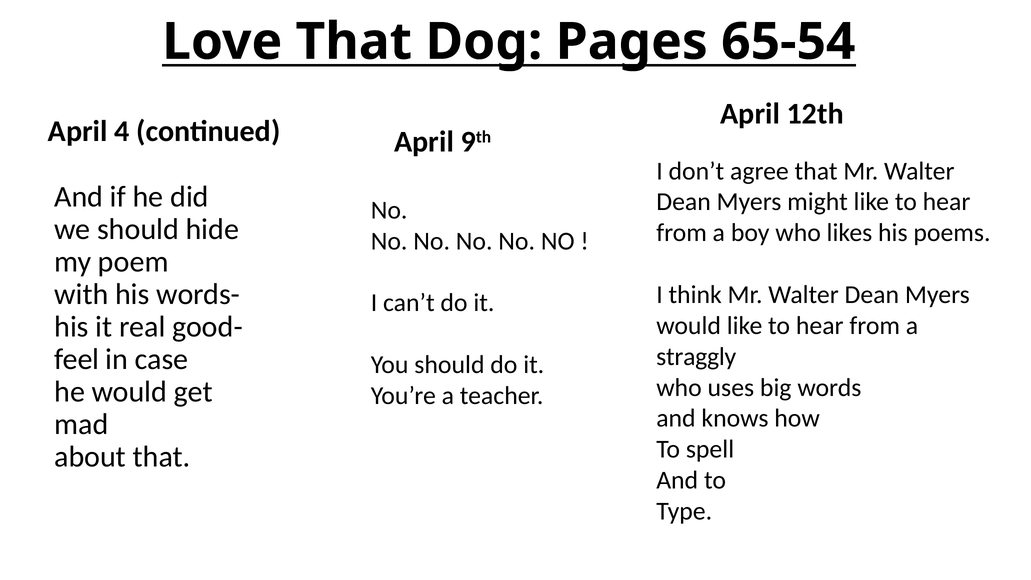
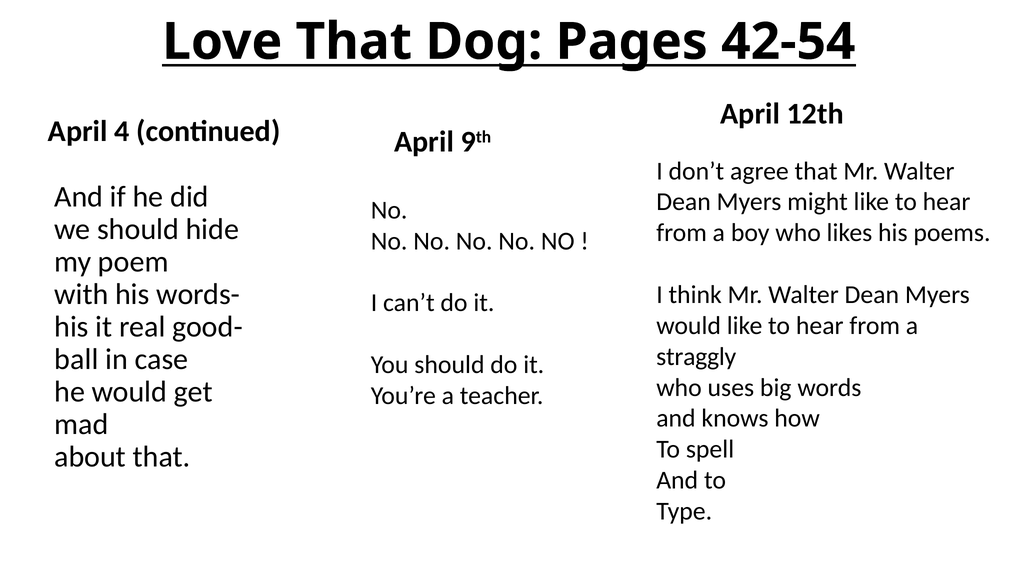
65-54: 65-54 -> 42-54 (788, 42)
feel: feel -> ball (76, 359)
